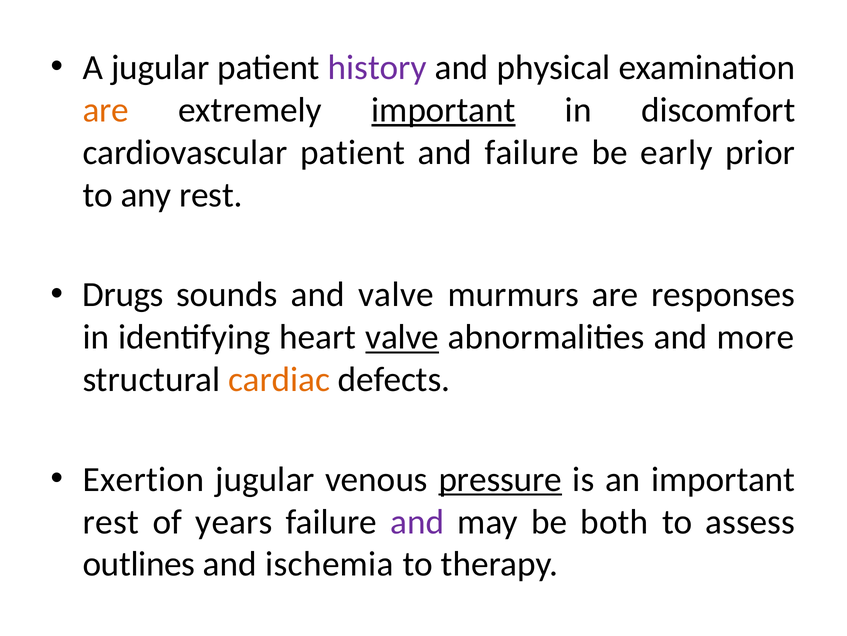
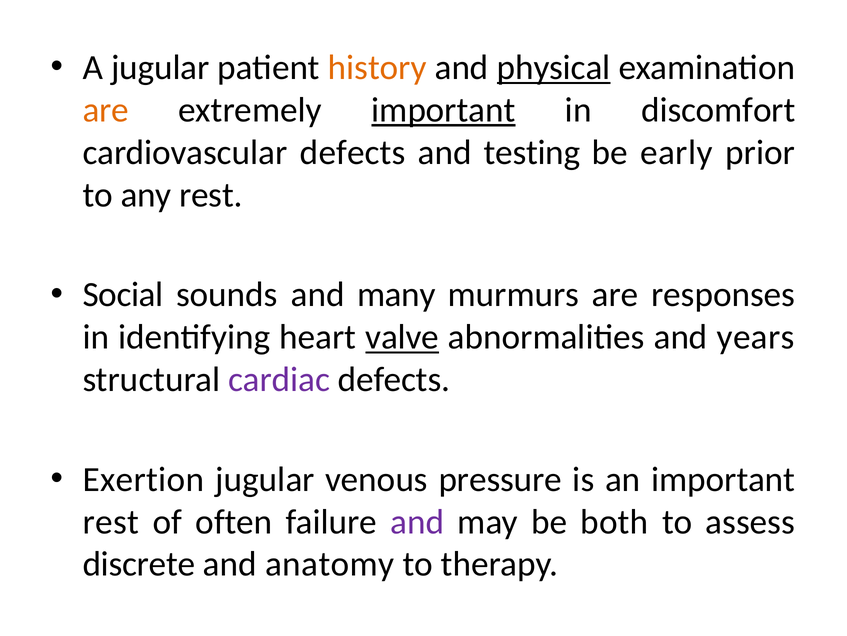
history colour: purple -> orange (377, 68)
physical underline: none -> present (554, 68)
cardiovascular patient: patient -> defects (353, 152)
and failure: failure -> testing (532, 152)
Drugs: Drugs -> Social (123, 294)
and valve: valve -> many (396, 294)
more: more -> years (756, 337)
cardiac colour: orange -> purple (279, 379)
pressure underline: present -> none (500, 479)
years: years -> often (234, 521)
outlines: outlines -> discrete (139, 564)
ischemia: ischemia -> anatomy (330, 564)
